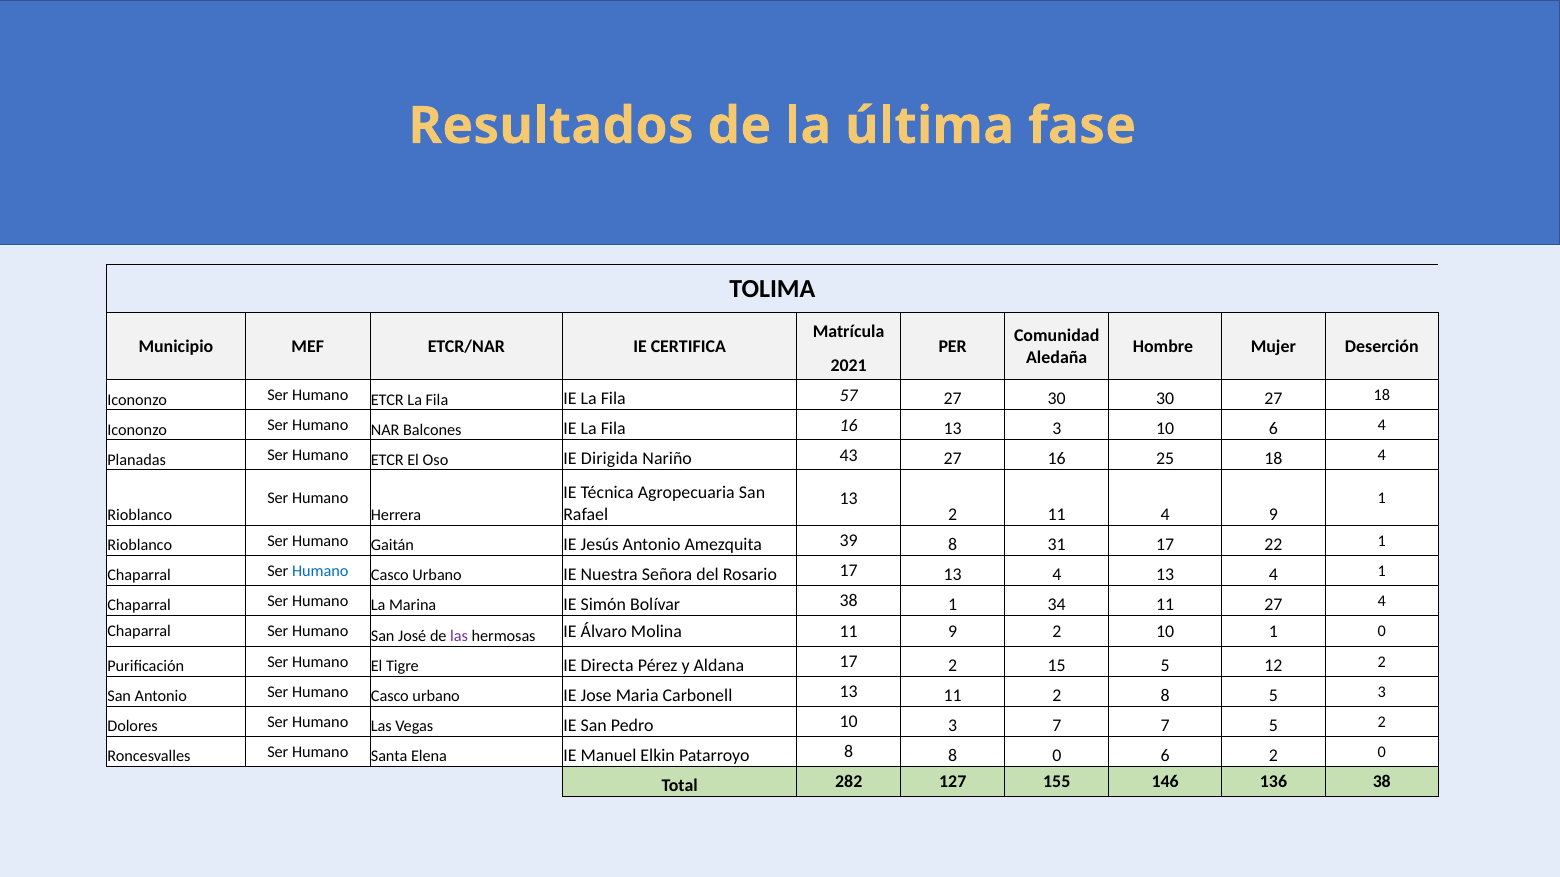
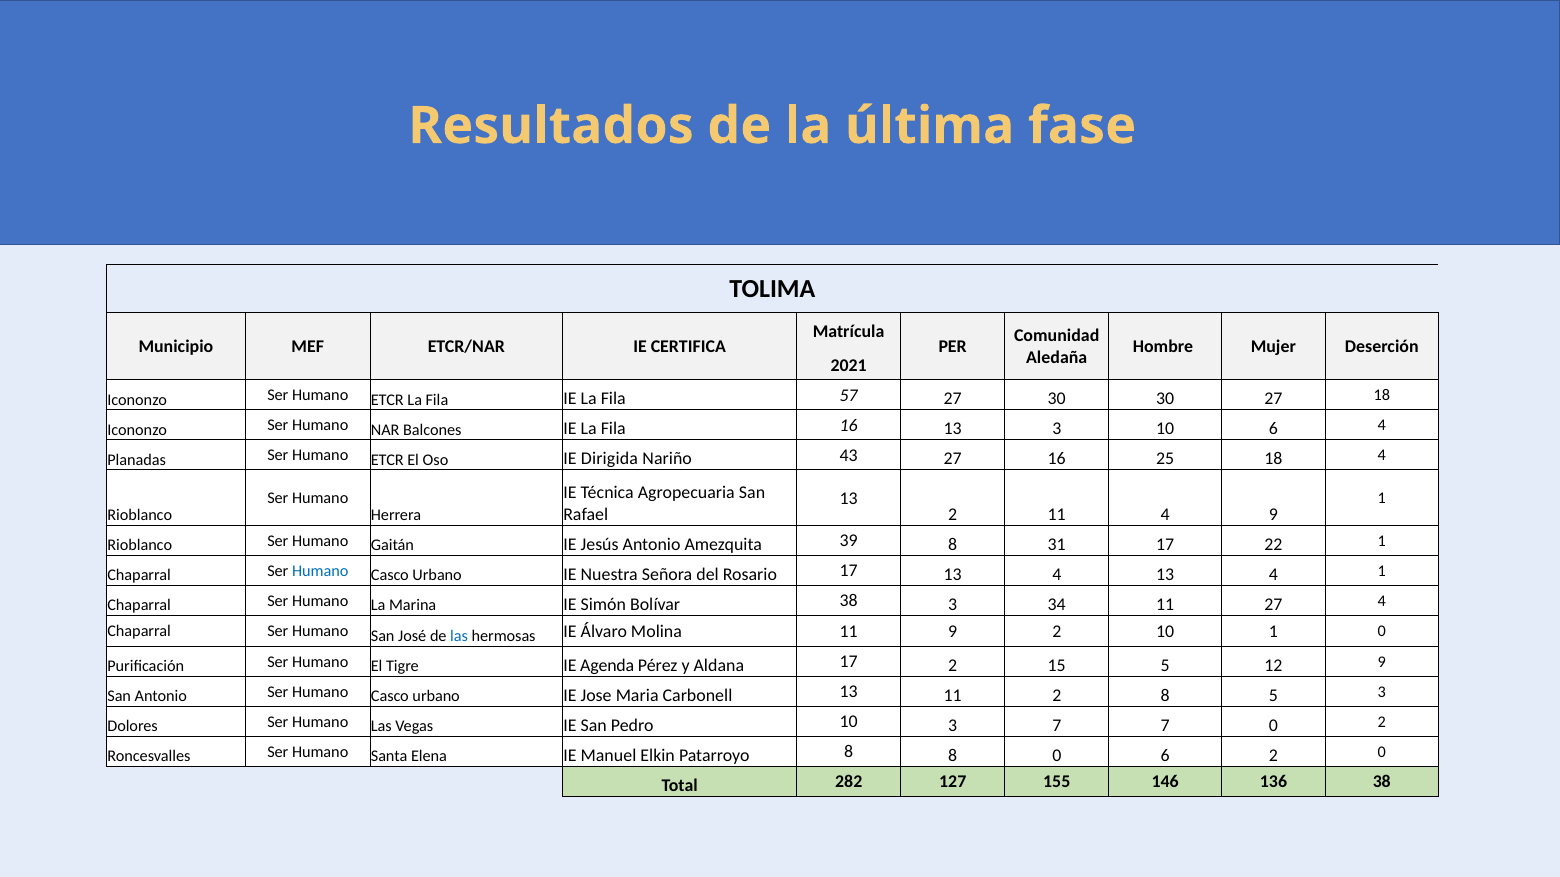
38 1: 1 -> 3 (953, 605)
las colour: purple -> blue (459, 637)
Directa: Directa -> Agenda (607, 666)
12 2: 2 -> 9 (1382, 662)
7 5: 5 -> 0 (1273, 726)
